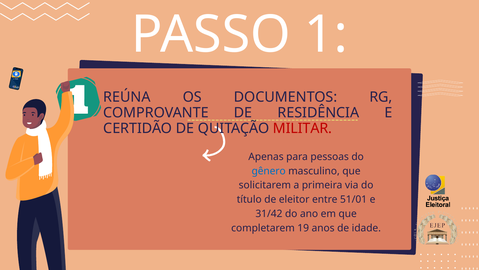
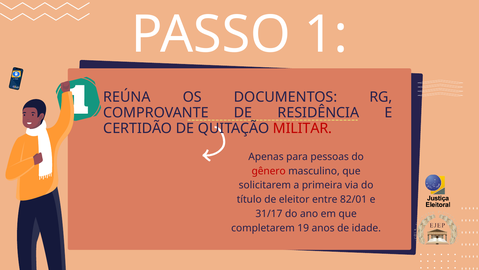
gênero colour: blue -> red (269, 171)
51/01: 51/01 -> 82/01 (354, 199)
31/42: 31/42 -> 31/17 (269, 213)
